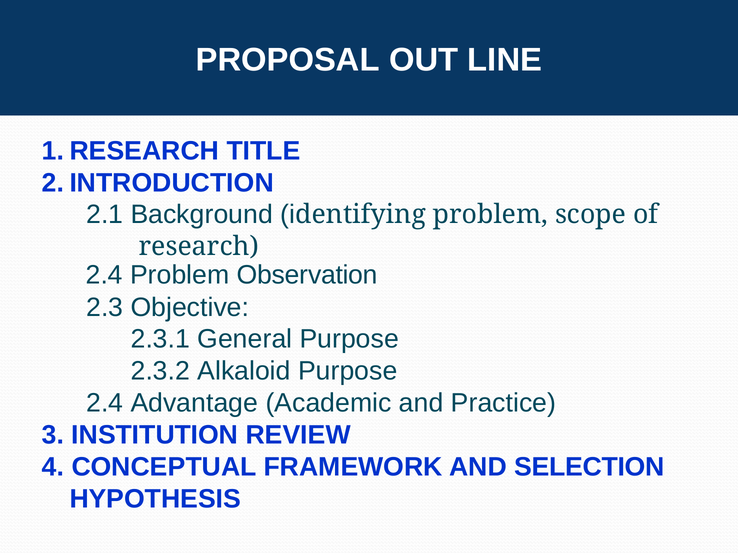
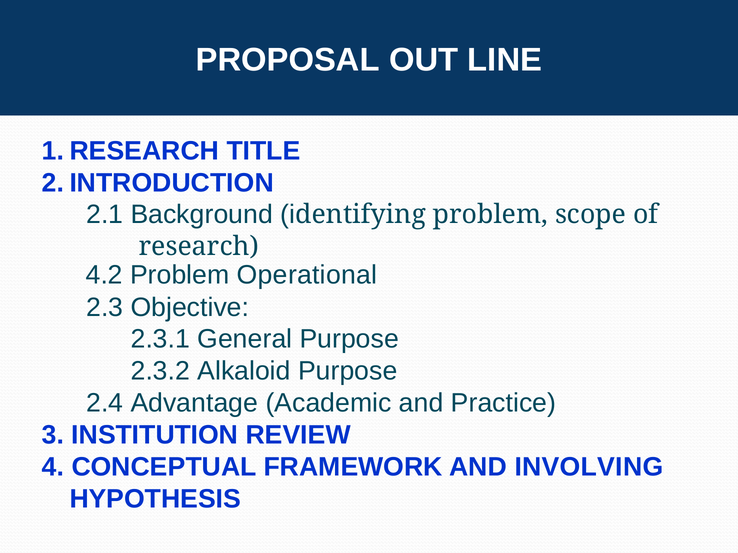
2.4: 2.4 -> 4.2 (104, 275)
Observation: Observation -> Operational (307, 275)
SELECTION: SELECTION -> INVOLVING (589, 467)
